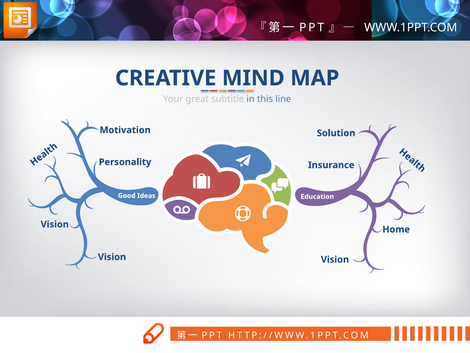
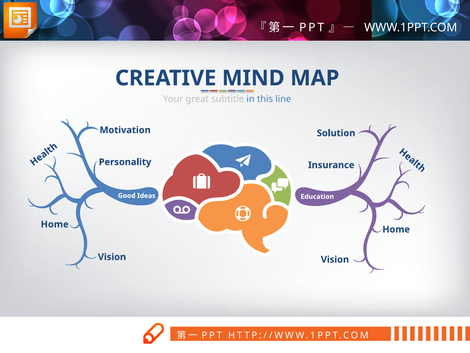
Vision: Vision -> Home (55, 224)
